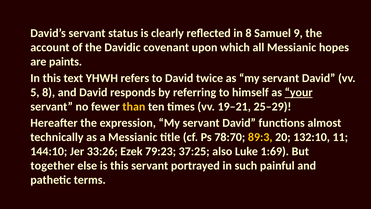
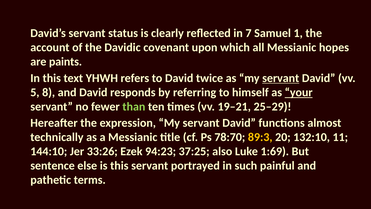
in 8: 8 -> 7 (249, 33)
9: 9 -> 1 (298, 33)
servant underline: none -> present (281, 78)
than colour: yellow -> light green (134, 106)
79:23: 79:23 -> 94:23 (161, 151)
together: together -> sentence (53, 165)
